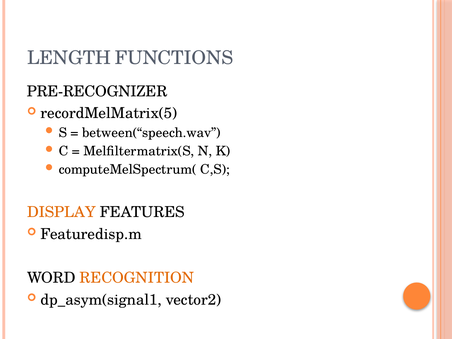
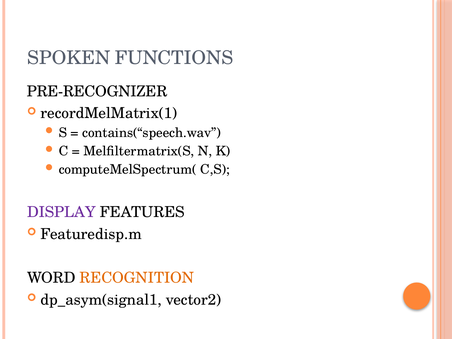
LENGTH: LENGTH -> SPOKEN (69, 58)
recordMelMatrix(5: recordMelMatrix(5 -> recordMelMatrix(1 (109, 113)
between(“speech.wav: between(“speech.wav -> contains(“speech.wav (151, 133)
DISPLAY colour: orange -> purple (61, 212)
